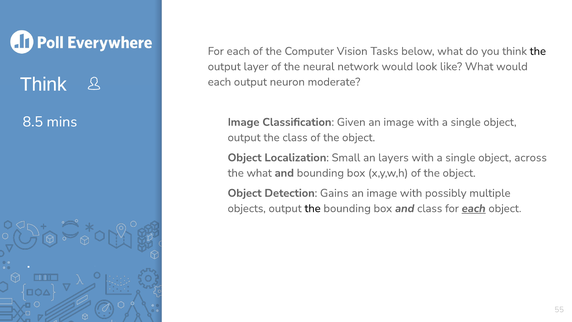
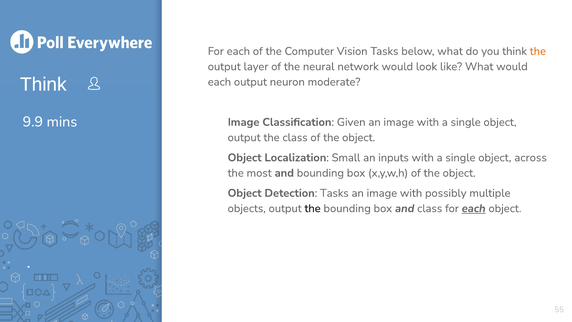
the colour: black -> orange (538, 51)
8.5: 8.5 -> 9.9 (33, 122)
layers: layers -> inputs (394, 158)
the what: what -> most (259, 173)
Detection Gains: Gains -> Tasks (334, 193)
